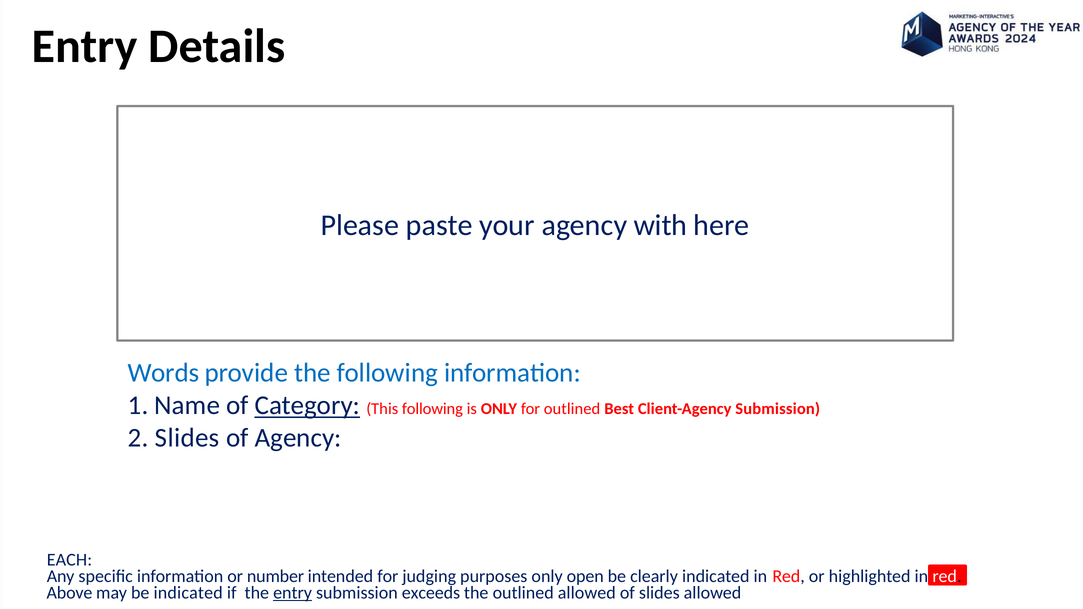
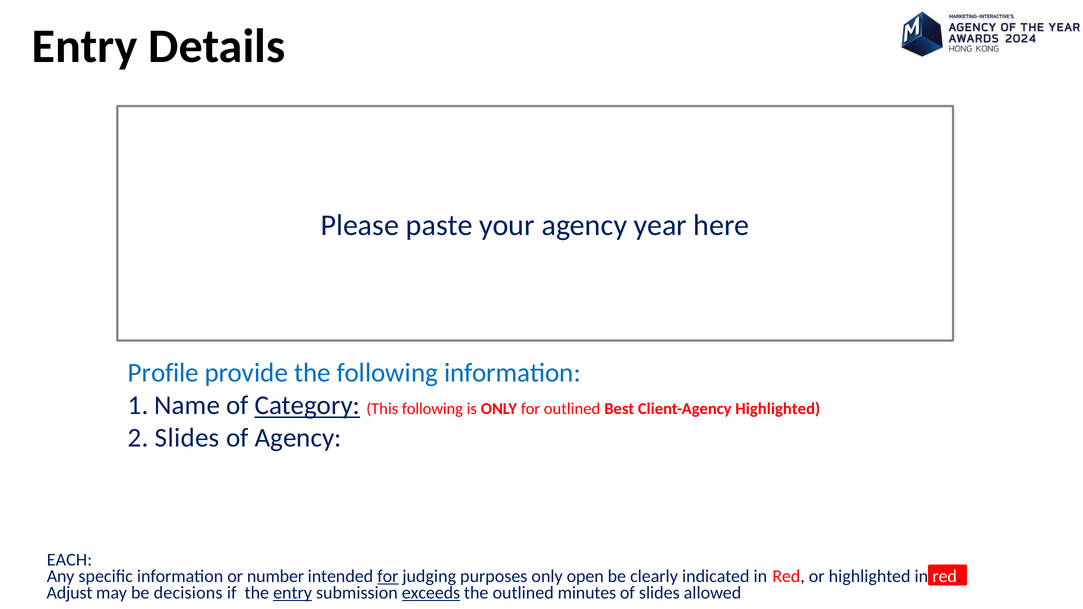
with: with -> year (660, 225)
Words: Words -> Profile (163, 373)
Client-Agency Submission: Submission -> Highlighted (778, 409)
for underline: none -> present (388, 576)
Above: Above -> Adjust (69, 593)
be indicated: indicated -> decisions (188, 593)
exceeds underline: none -> present (431, 593)
outlined allowed: allowed -> minutes (587, 593)
